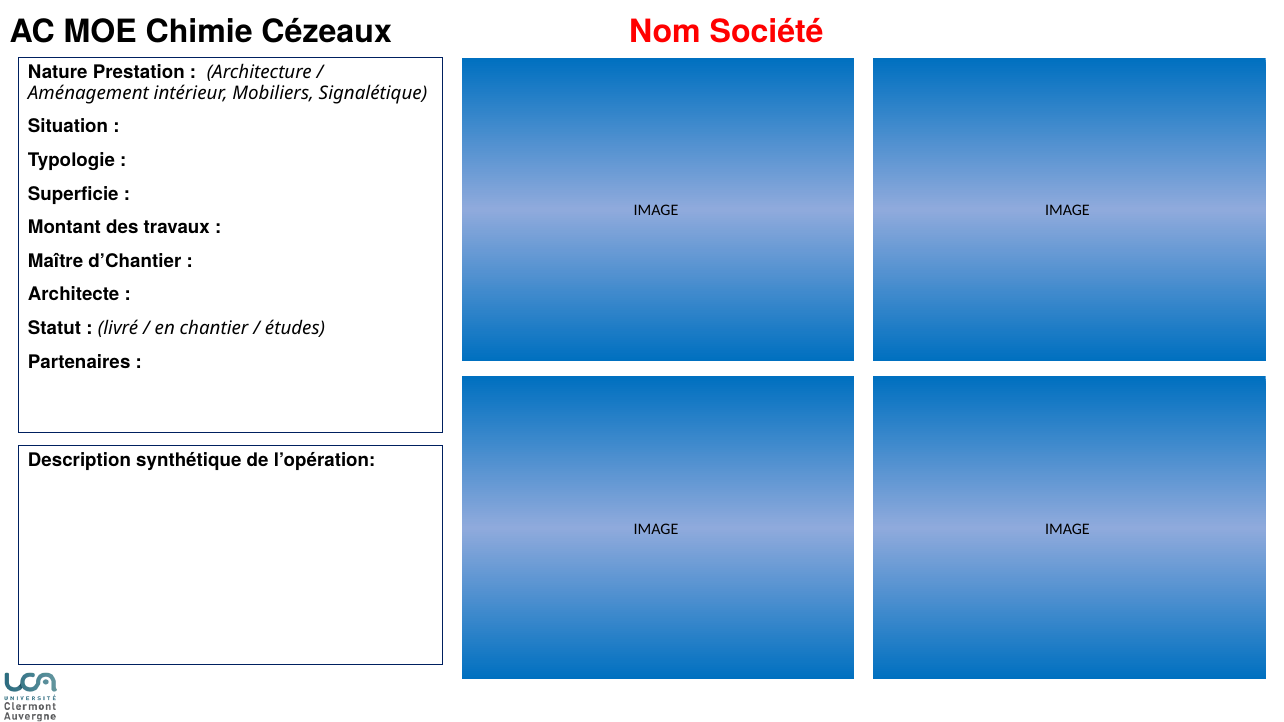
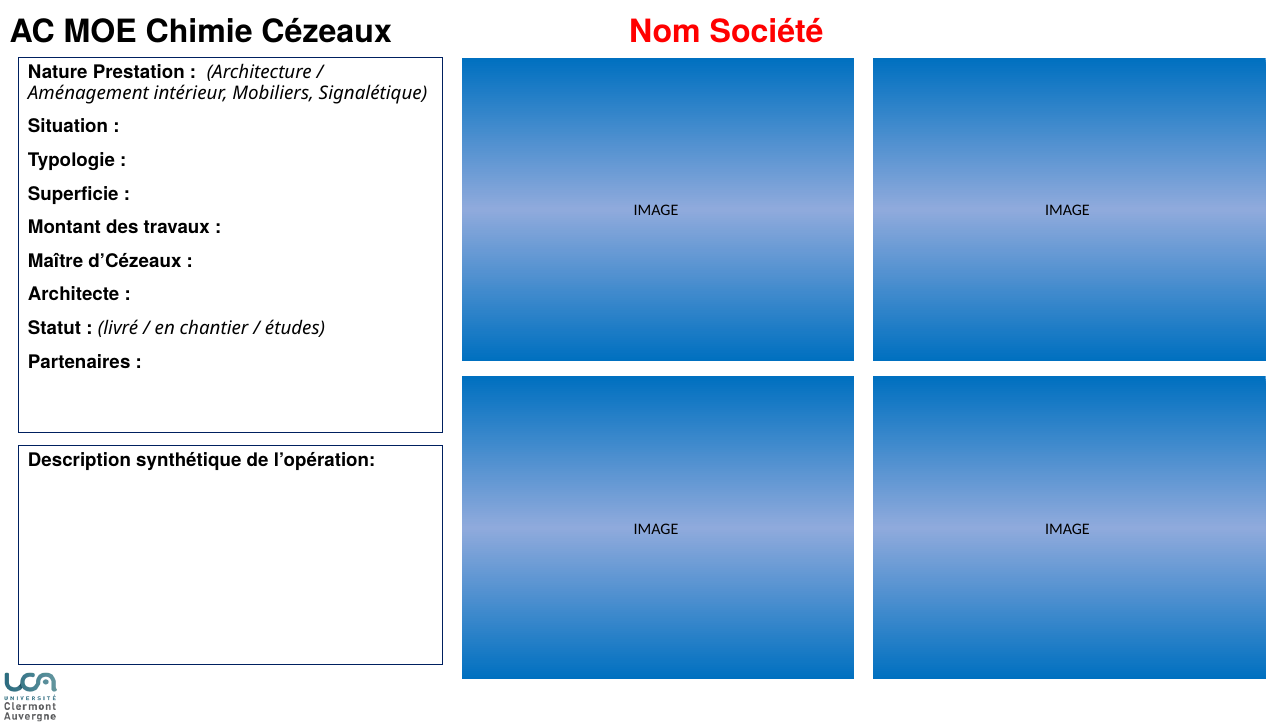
d’Chantier: d’Chantier -> d’Cézeaux (135, 261)
